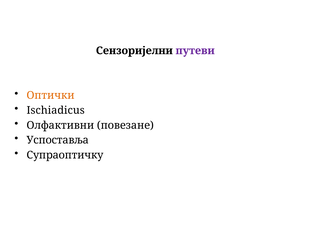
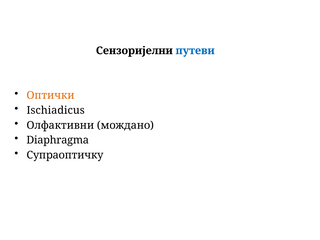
путеви colour: purple -> blue (195, 51)
повезане: повезане -> мождано (125, 125)
Успоставља: Успоставља -> Diaphragma (58, 140)
